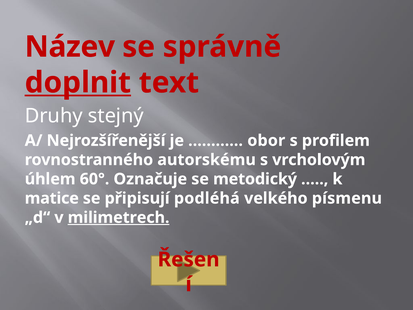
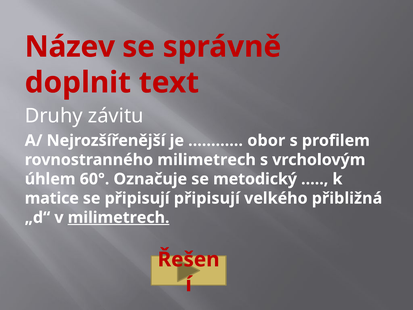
doplnit underline: present -> none (78, 83)
stejný: stejný -> závitu (116, 116)
rovnostranného autorskému: autorskému -> milimetrech (207, 160)
připisují podléhá: podléhá -> připisují (207, 198)
písmenu: písmenu -> přibližná (347, 198)
